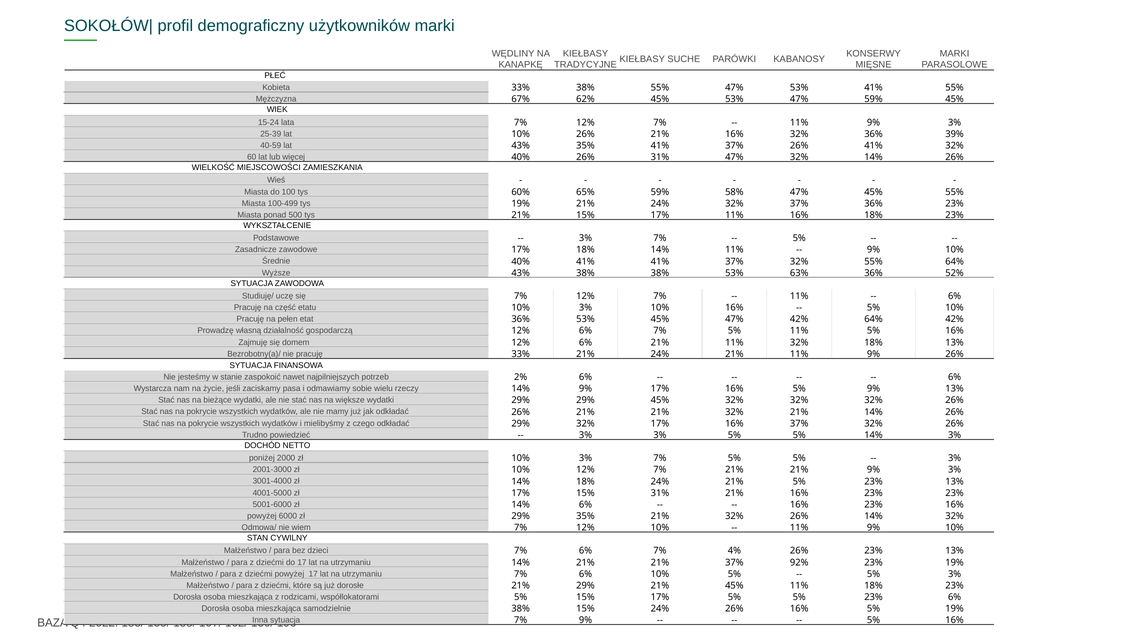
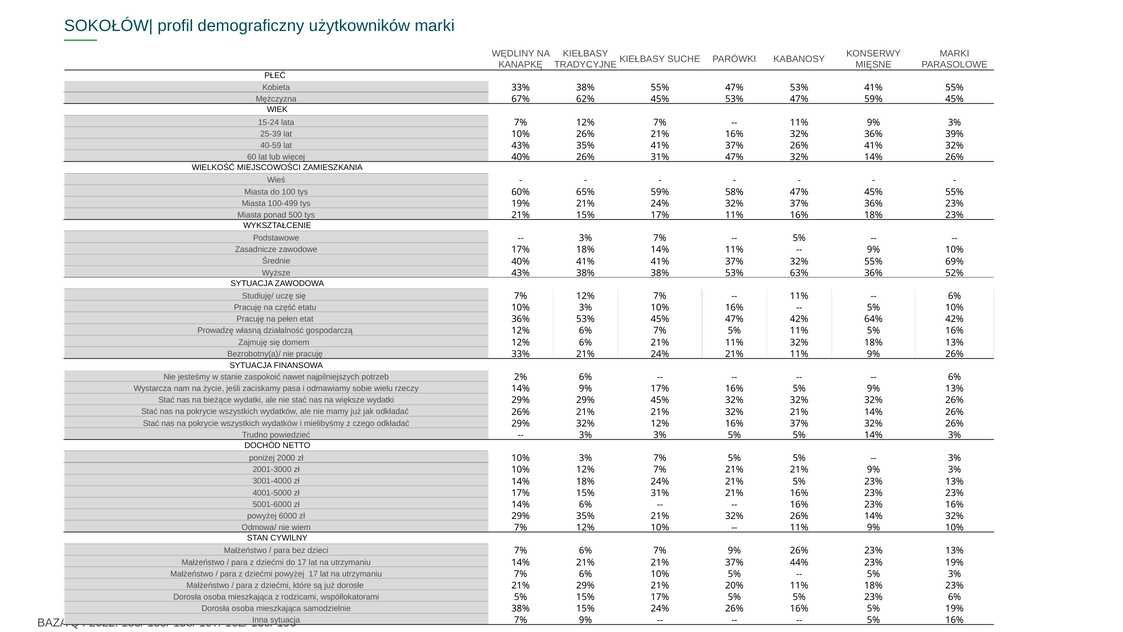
55% 64%: 64% -> 69% (955, 261)
32% 17%: 17% -> 12% (660, 423)
6% 7% 4%: 4% -> 9% (734, 551)
92%: 92% -> 44% (799, 562)
21% 45%: 45% -> 20% (734, 585)
